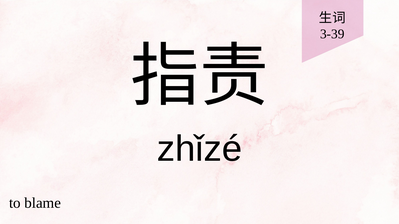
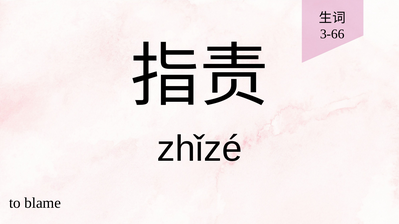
3-39: 3-39 -> 3-66 (332, 34)
